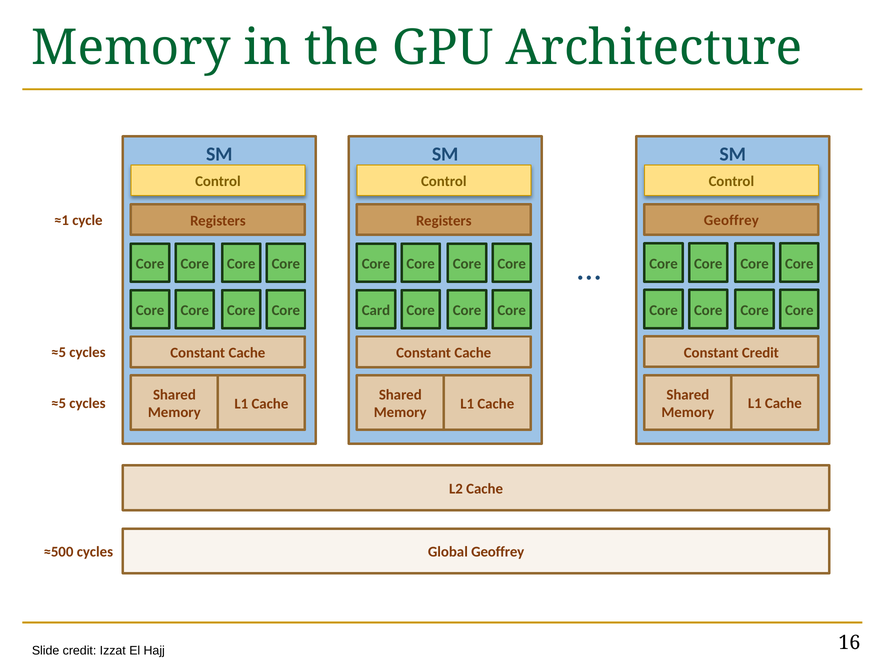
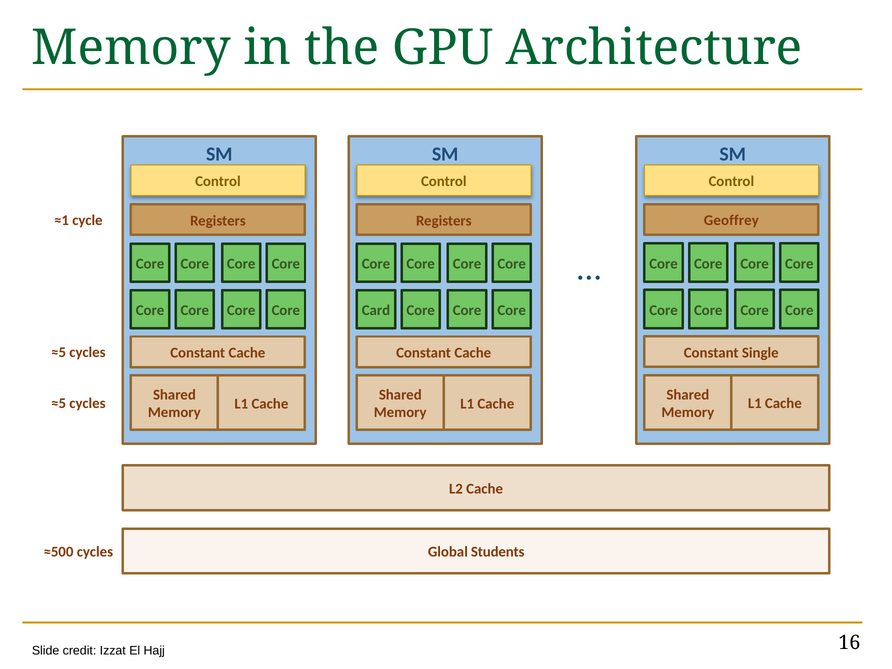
Constant Credit: Credit -> Single (760, 353)
Global Geoffrey: Geoffrey -> Students (498, 552)
